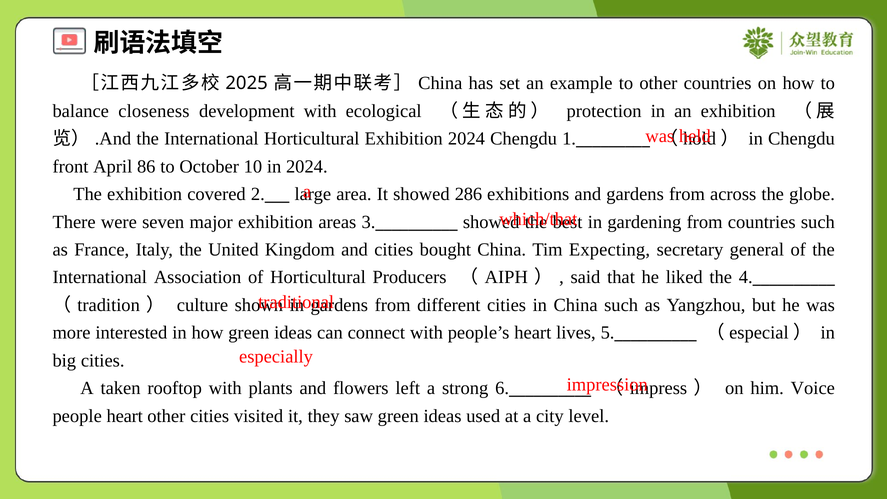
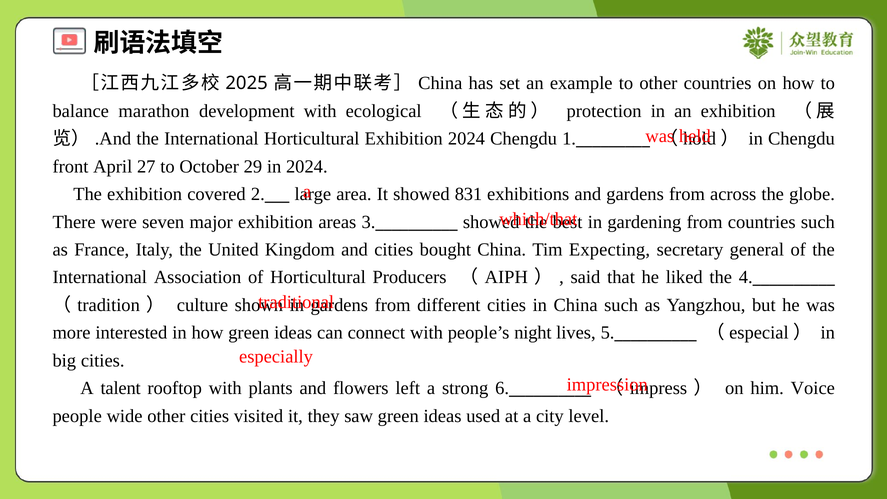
closeness: closeness -> marathon (154, 111)
86: 86 -> 27 (146, 166)
10: 10 -> 29 (253, 166)
286: 286 -> 831 (468, 194)
people’s heart: heart -> night (533, 333)
taken: taken -> talent (121, 388)
people heart: heart -> wide (125, 416)
